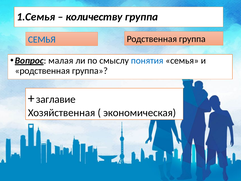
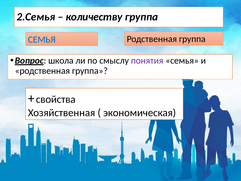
1.Семья: 1.Семья -> 2.Семья (36, 17)
малая: малая -> школа (61, 61)
понятия colour: blue -> purple (147, 61)
заглавие: заглавие -> свойства (56, 99)
